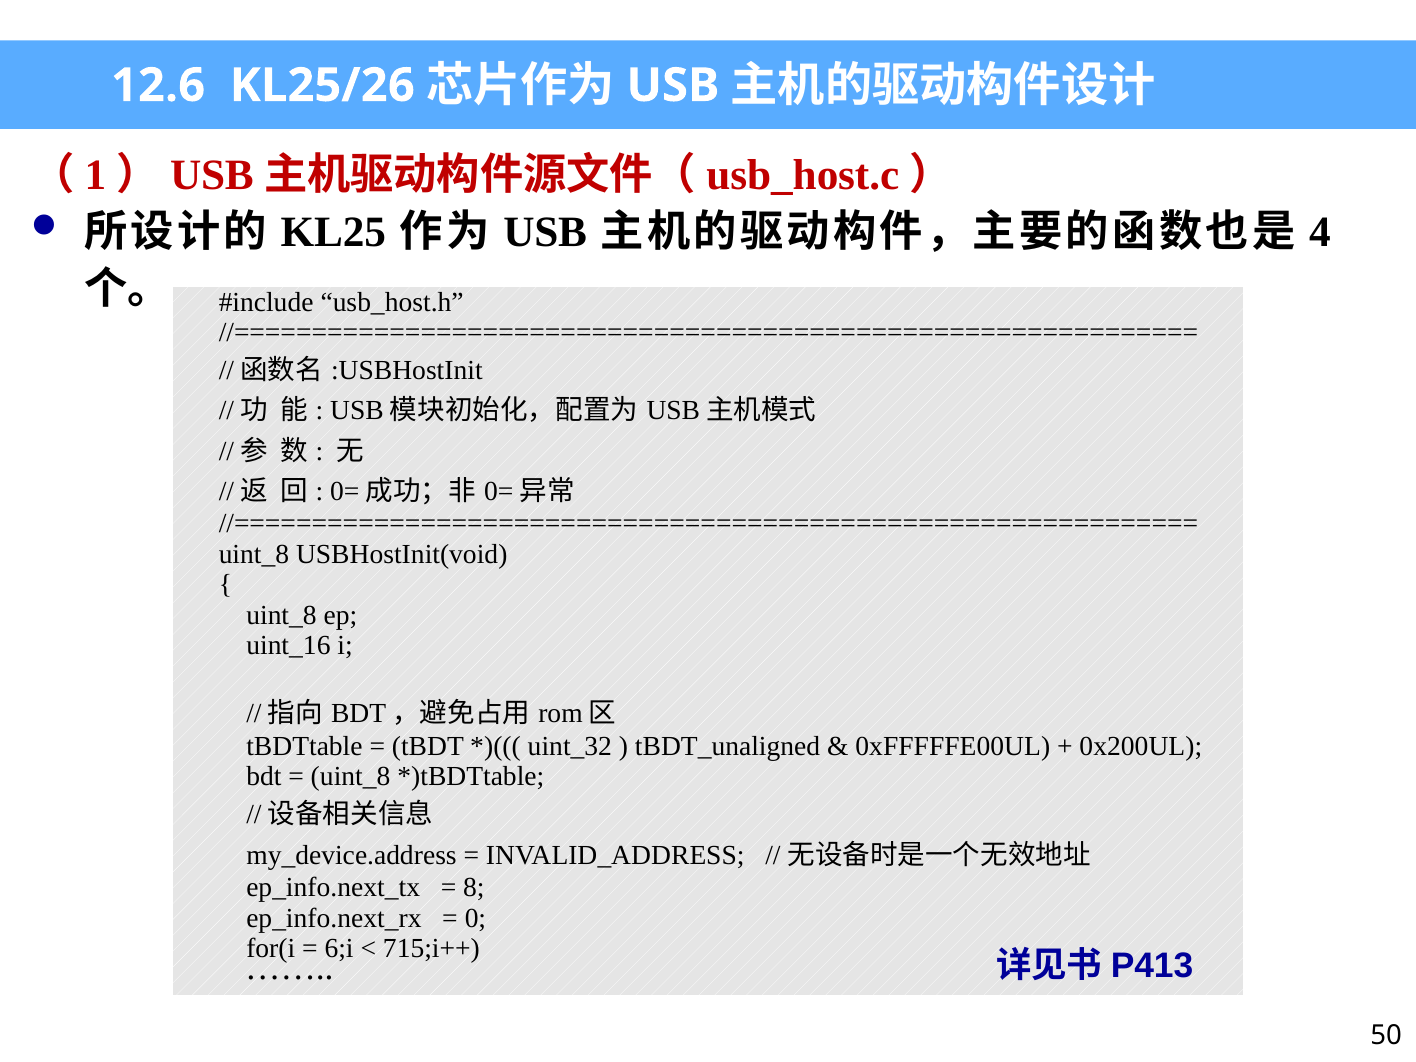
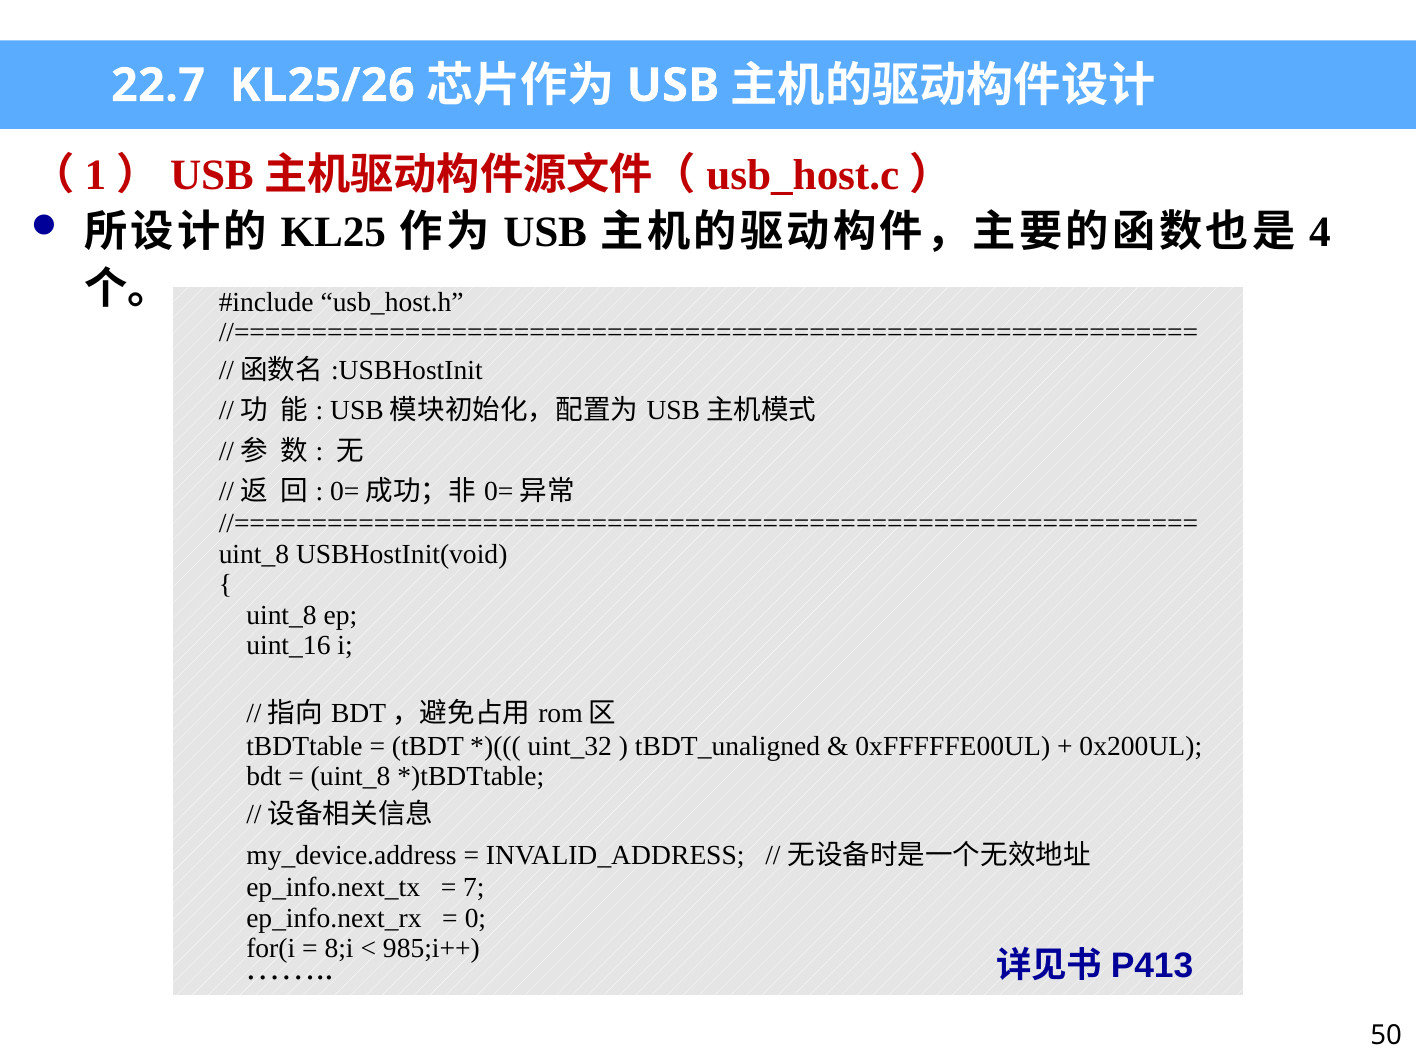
12.6: 12.6 -> 22.7 (158, 85)
8: 8 -> 7 (474, 888)
6;i: 6;i -> 8;i (339, 948)
715;i++: 715;i++ -> 985;i++ (431, 948)
